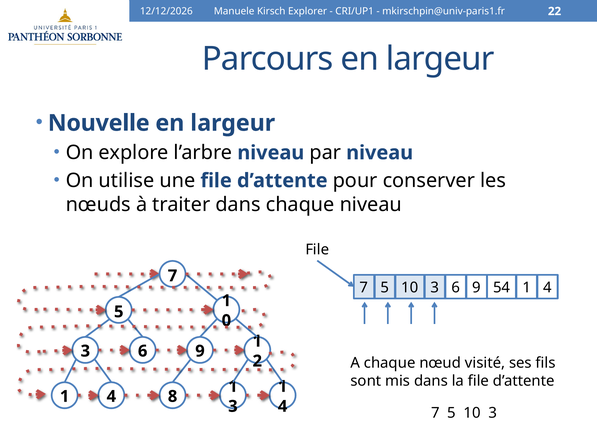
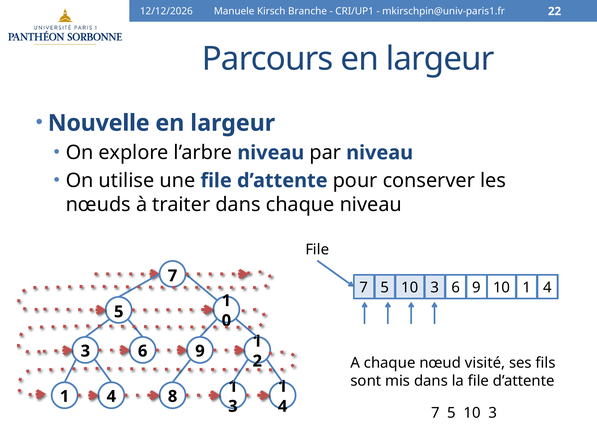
Explorer: Explorer -> Branche (308, 11)
9 54: 54 -> 10 (502, 288)
